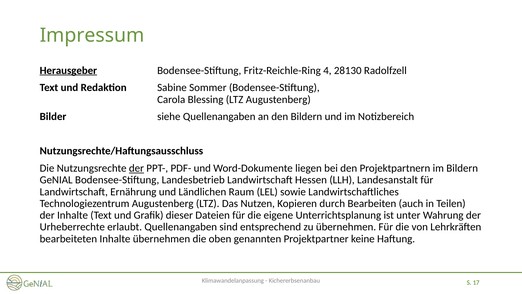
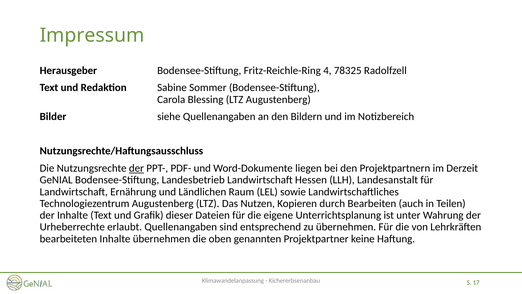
Herausgeber underline: present -> none (68, 70)
28130: 28130 -> 78325 (348, 70)
im Bildern: Bildern -> Derzeit (462, 168)
